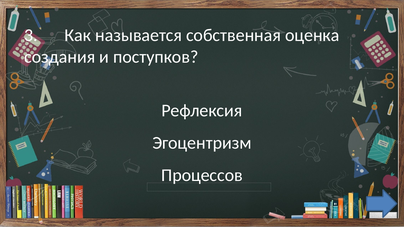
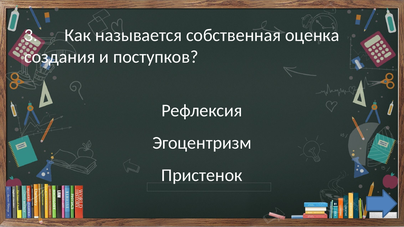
Процессов: Процессов -> Пристенок (202, 175)
